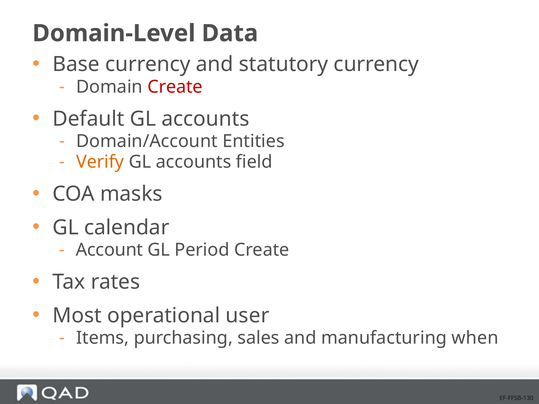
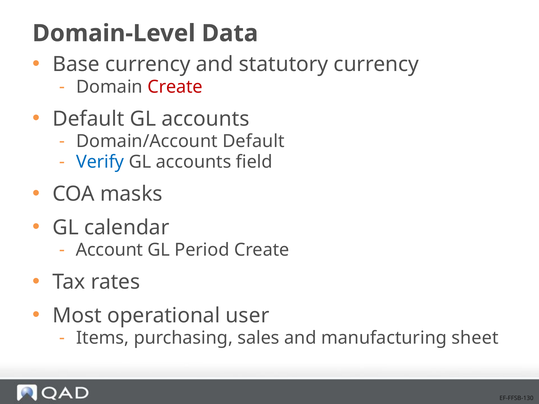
Domain/Account Entities: Entities -> Default (253, 141)
Verify colour: orange -> blue (100, 162)
when: when -> sheet (475, 338)
